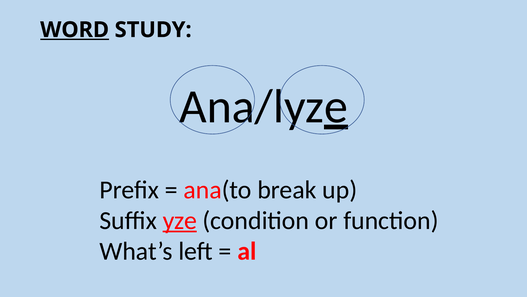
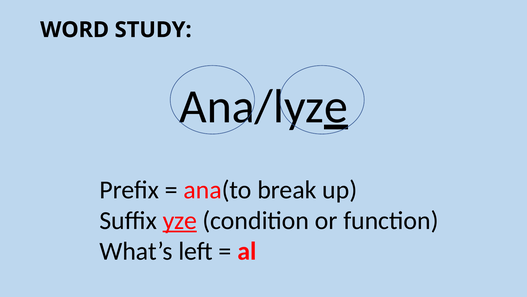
WORD underline: present -> none (75, 30)
